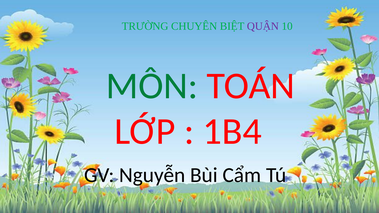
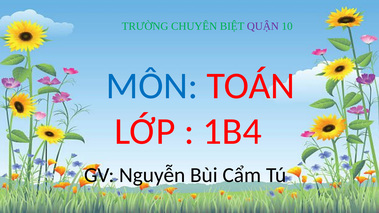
MÔN colour: green -> blue (152, 86)
